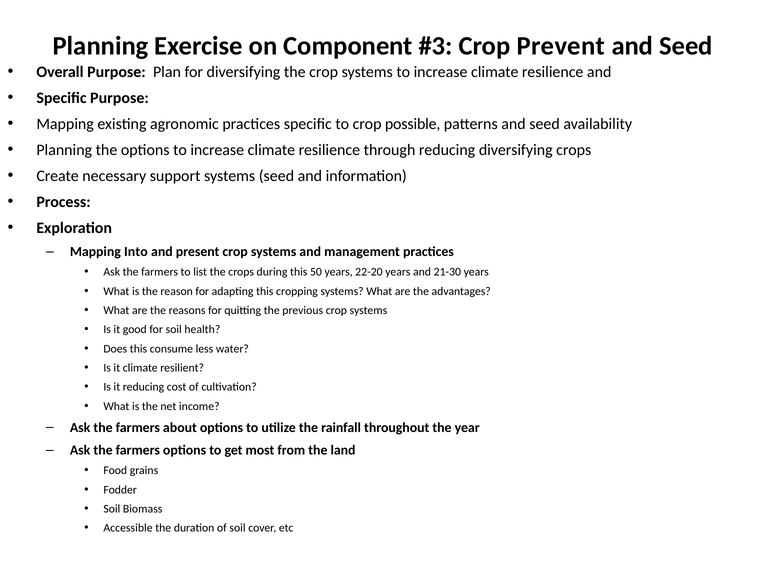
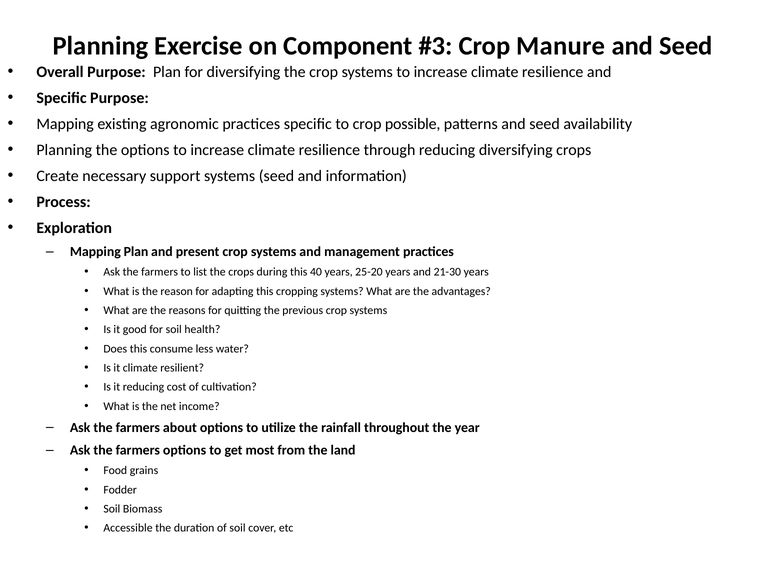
Prevent: Prevent -> Manure (561, 46)
Mapping Into: Into -> Plan (136, 251)
50: 50 -> 40 (316, 272)
22-20: 22-20 -> 25-20 (369, 272)
